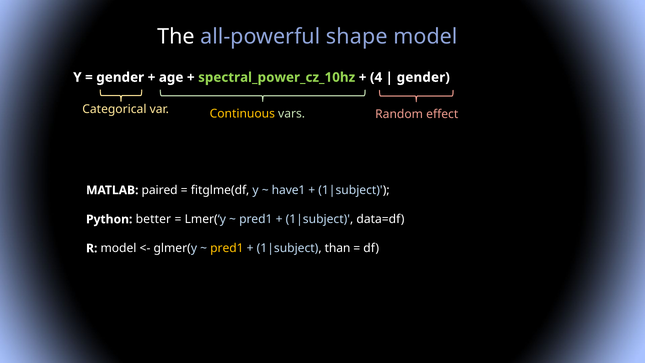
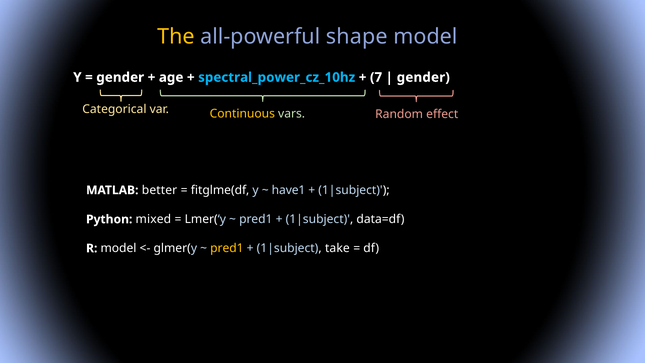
The colour: white -> yellow (176, 37)
spectral_power_cz_10hz colour: light green -> light blue (277, 77)
4: 4 -> 7 (376, 77)
paired: paired -> better (160, 190)
better: better -> mixed (153, 219)
than: than -> take (337, 248)
